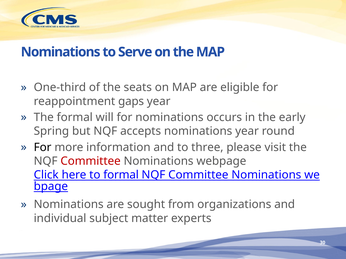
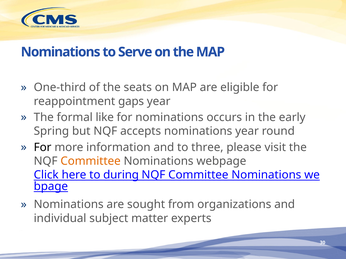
will: will -> like (105, 118)
Committee colour: red -> orange (91, 161)
to formal: formal -> during (121, 175)
